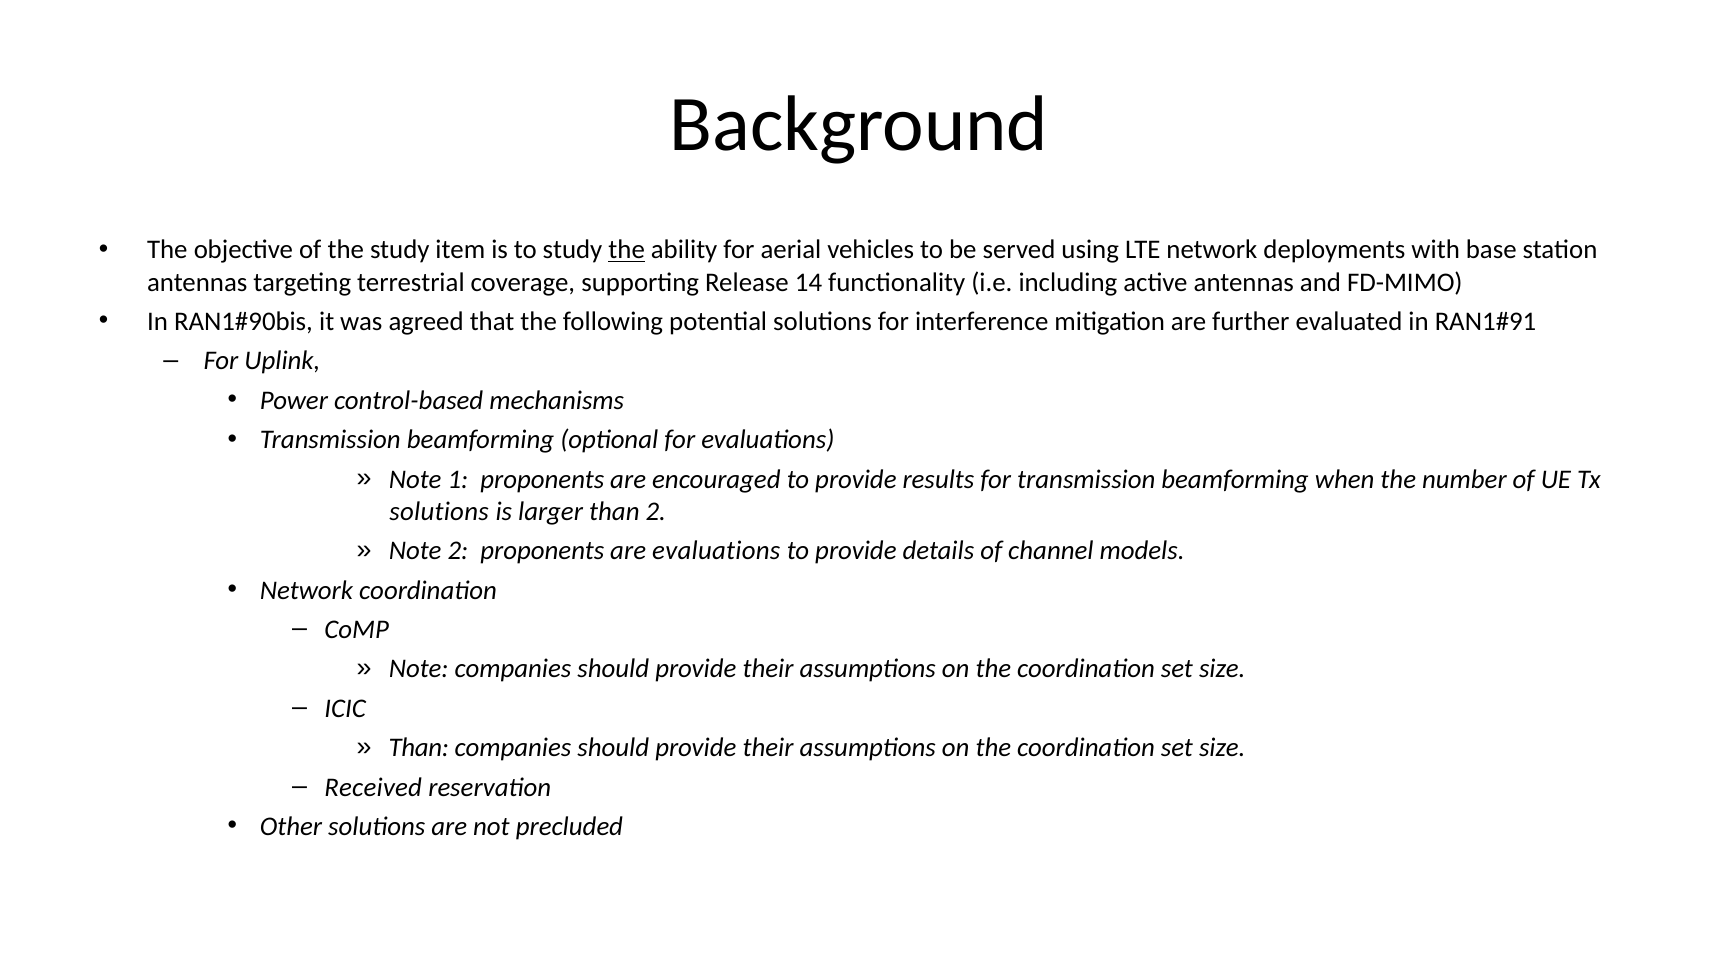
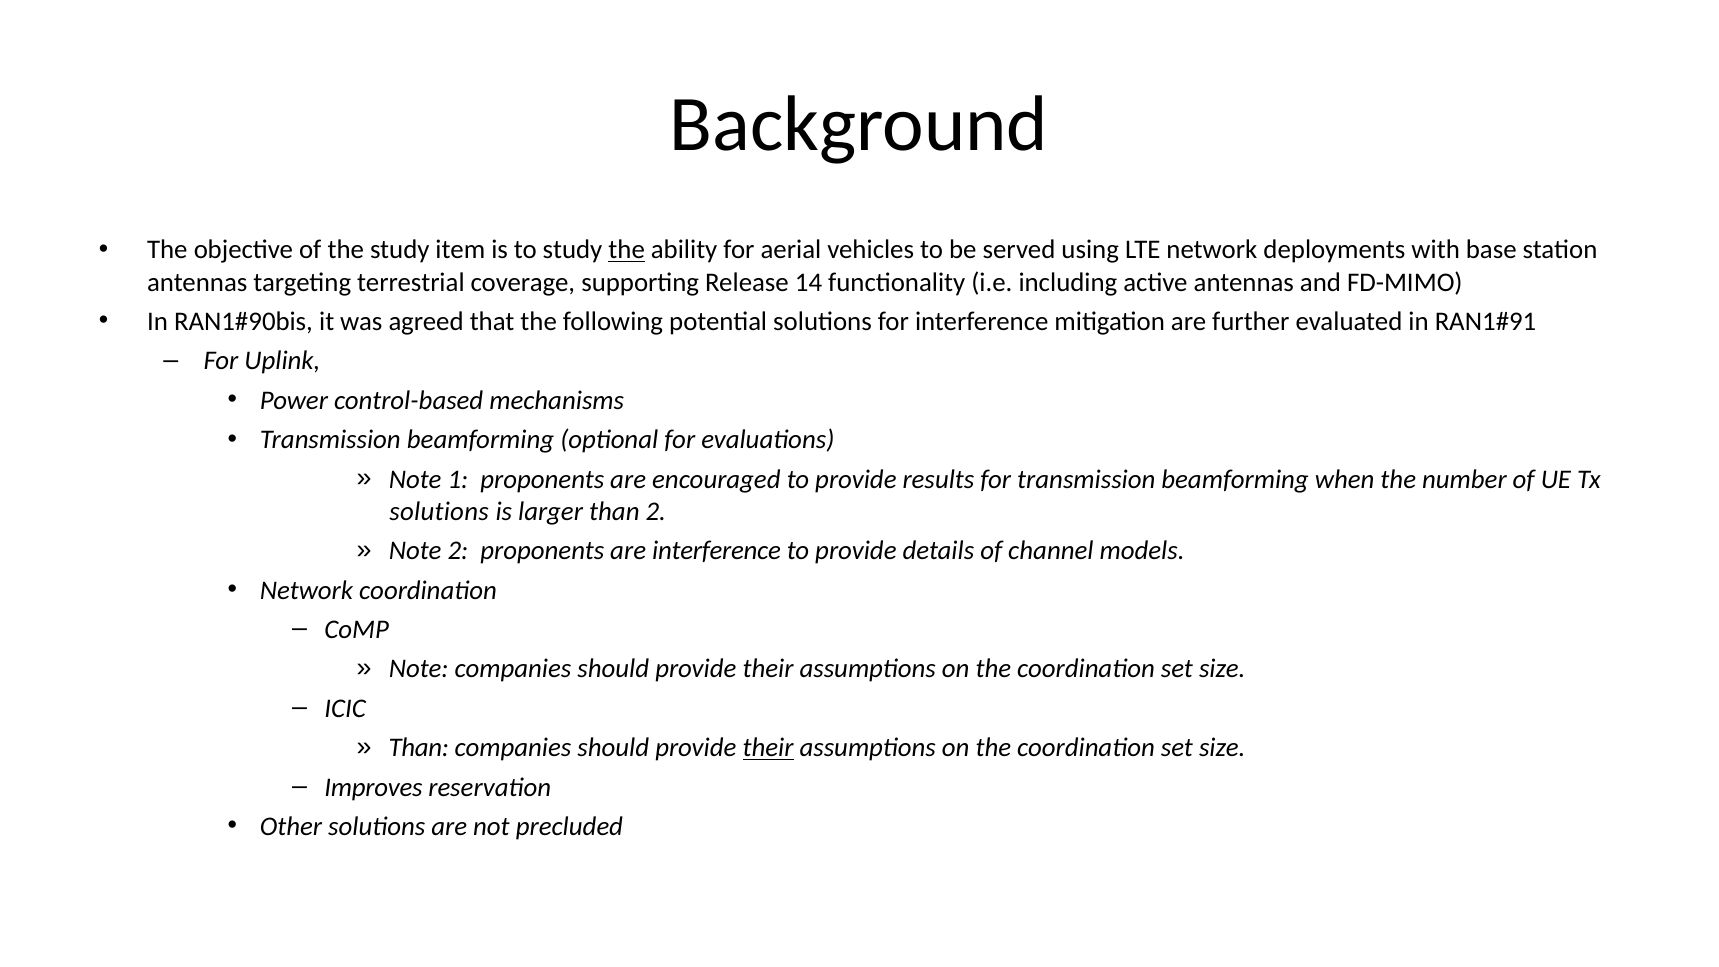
are evaluations: evaluations -> interference (717, 551)
their underline: none -> present (768, 748)
Received: Received -> Improves (373, 787)
